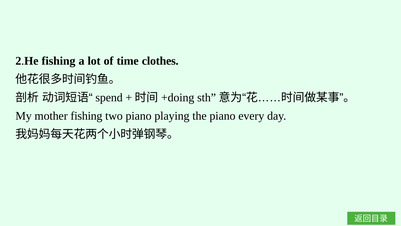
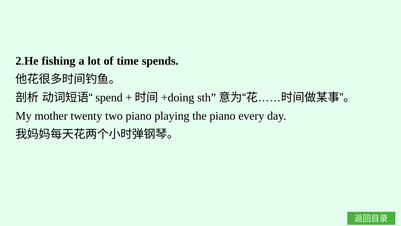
clothes: clothes -> spends (160, 61)
mother fishing: fishing -> twenty (86, 116)
